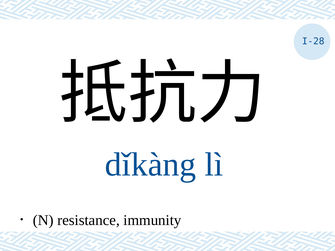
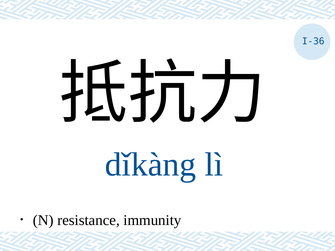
I-28: I-28 -> I-36 (313, 41)
